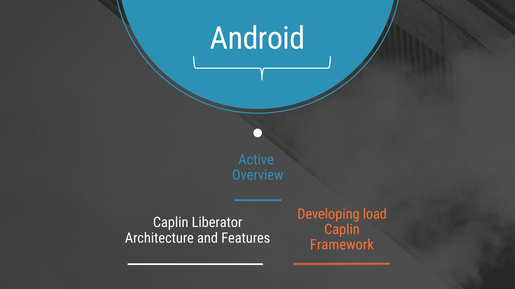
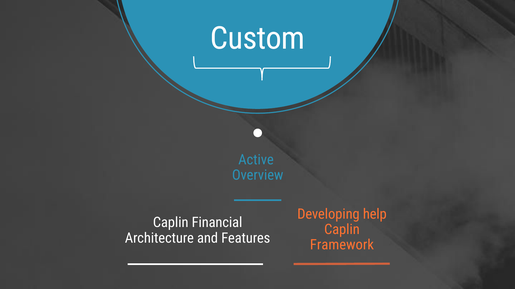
Android: Android -> Custom (258, 39)
load: load -> help (375, 215)
Liberator: Liberator -> Financial (217, 223)
